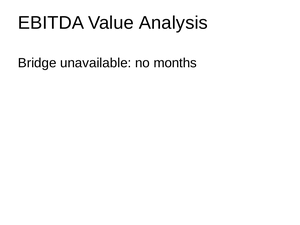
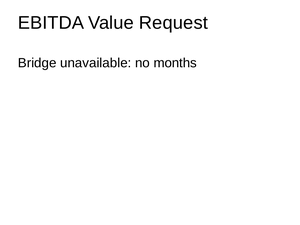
Analysis: Analysis -> Request (173, 23)
